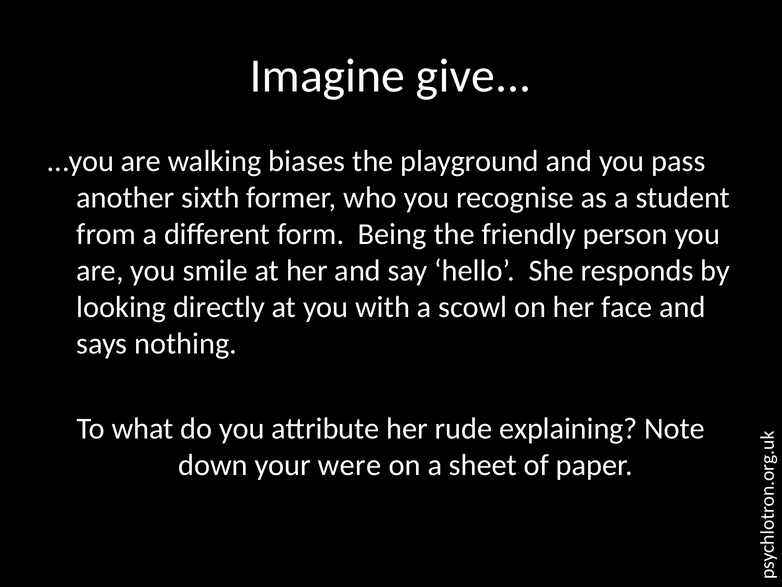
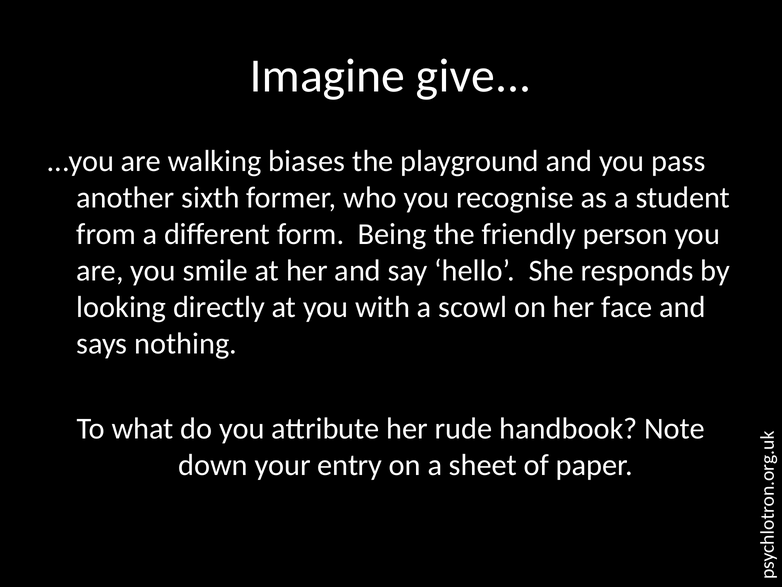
explaining: explaining -> handbook (568, 428)
were: were -> entry (350, 465)
